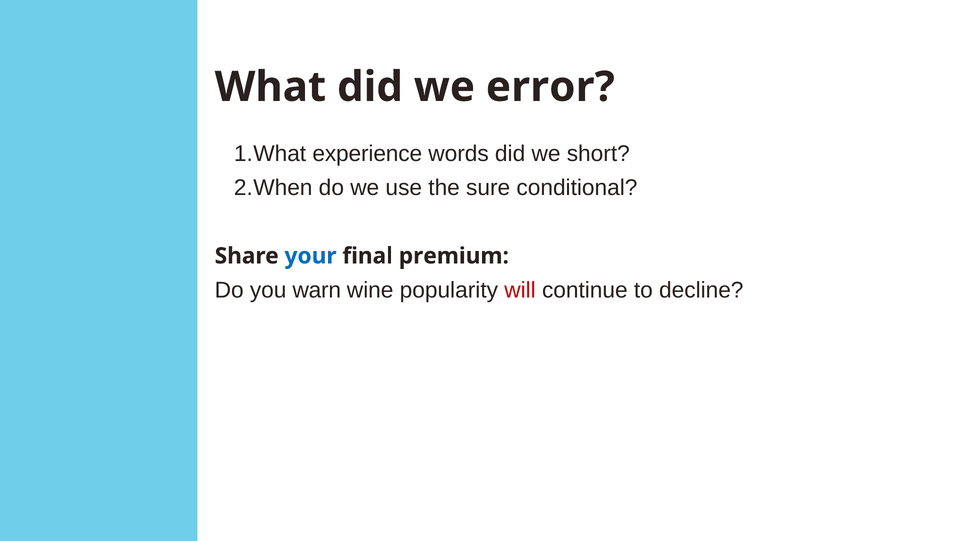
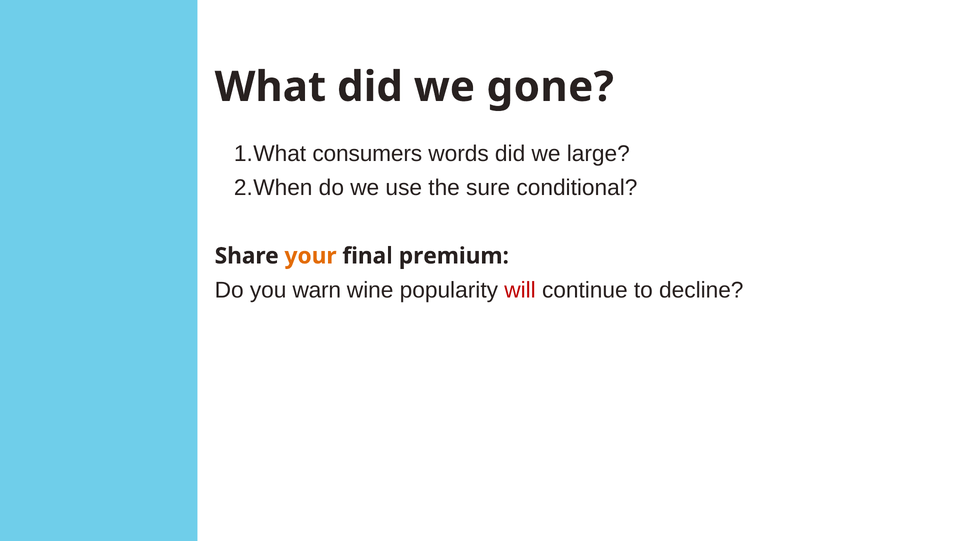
error: error -> gone (550, 87)
experience: experience -> consumers (367, 154)
short: short -> large (598, 154)
your colour: blue -> orange (311, 256)
